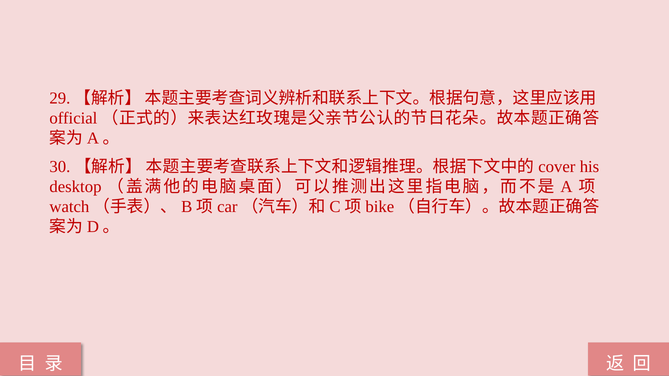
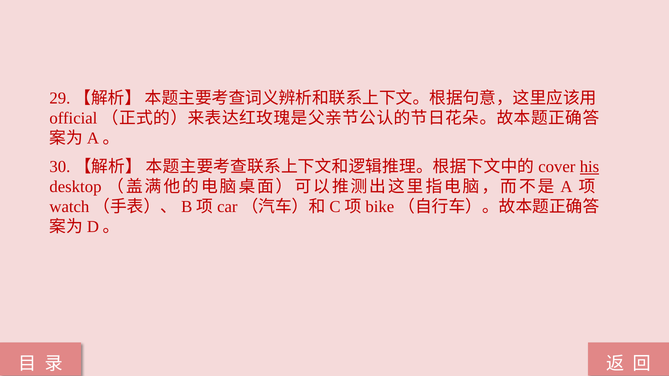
his underline: none -> present (589, 167)
